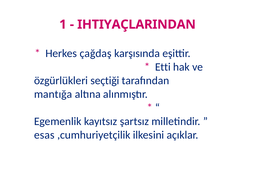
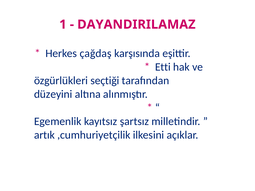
IHTIYAÇLARINDAN: IHTIYAÇLARINDAN -> DAYANDIRILAMAZ (136, 24)
mantığa: mantığa -> düzeyini (53, 94)
esas: esas -> artık (44, 135)
